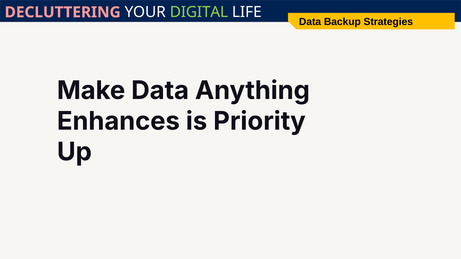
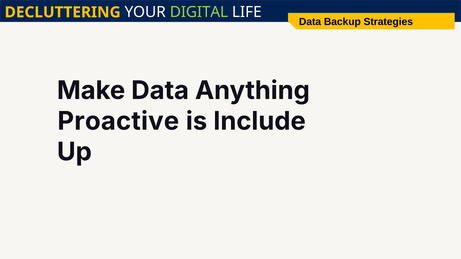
DECLUTTERING colour: pink -> yellow (63, 12)
Enhances: Enhances -> Proactive (118, 121)
Priority: Priority -> Include (259, 121)
